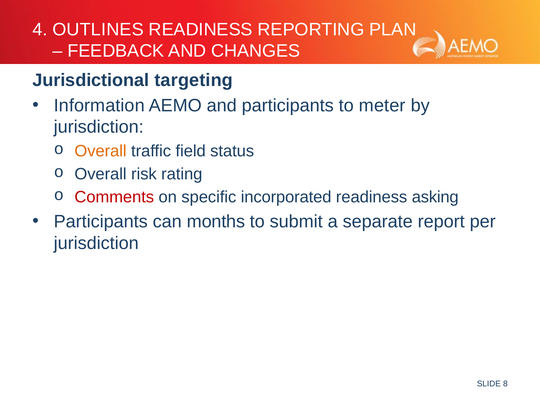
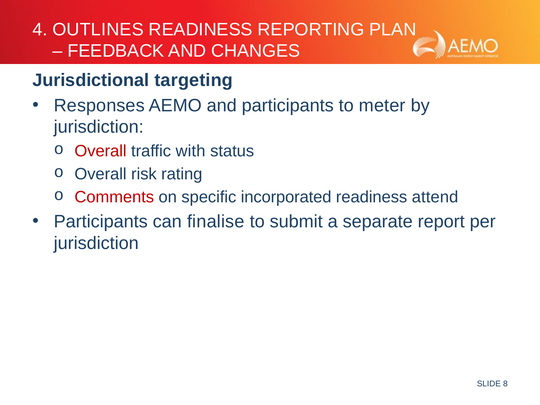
Information: Information -> Responses (99, 105)
Overall colour: orange -> red (101, 151)
field: field -> with (191, 151)
asking: asking -> attend (435, 197)
months: months -> finalise (216, 221)
